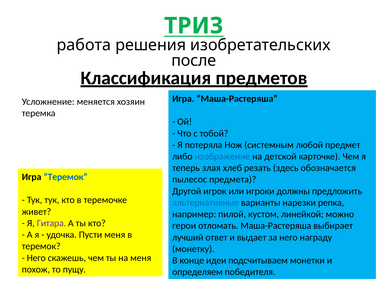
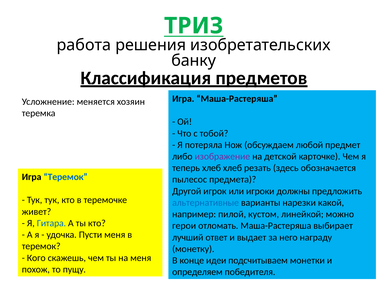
после: после -> банку (194, 61)
системным: системным -> обсуждаем (269, 145)
изображение colour: blue -> purple (222, 156)
теперь злая: злая -> хлеб (212, 168)
репка: репка -> какой (331, 203)
Гитара colour: purple -> blue (51, 223)
Него: Него -> Кого (36, 258)
